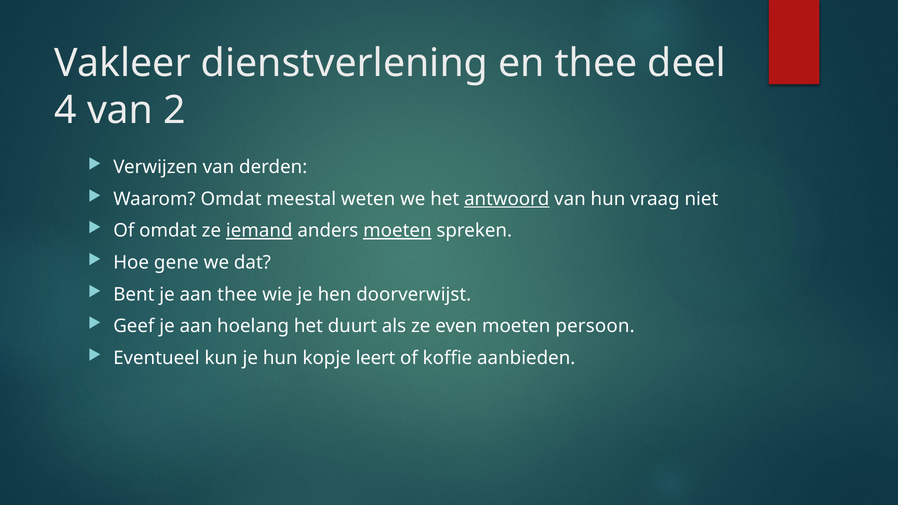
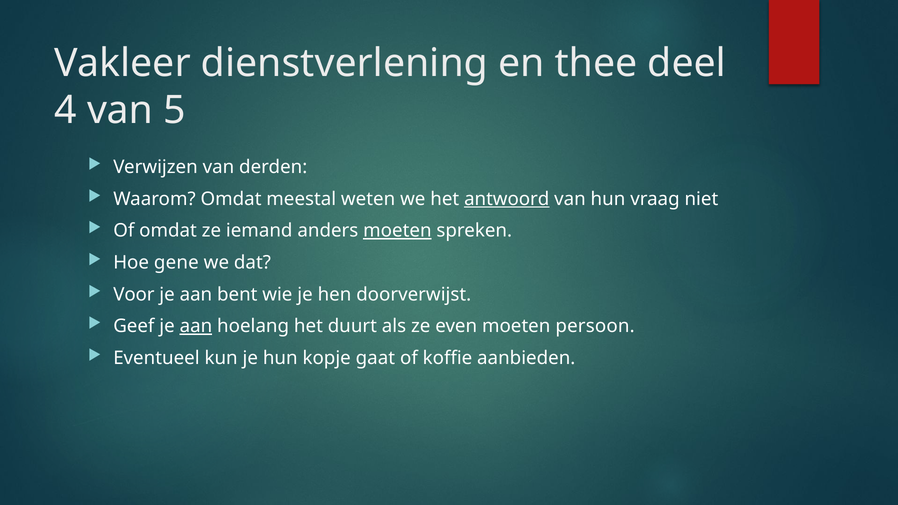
2: 2 -> 5 (175, 110)
iemand underline: present -> none (259, 231)
Bent: Bent -> Voor (134, 294)
aan thee: thee -> bent (237, 294)
aan underline: none -> present (196, 326)
leert: leert -> gaat (375, 358)
